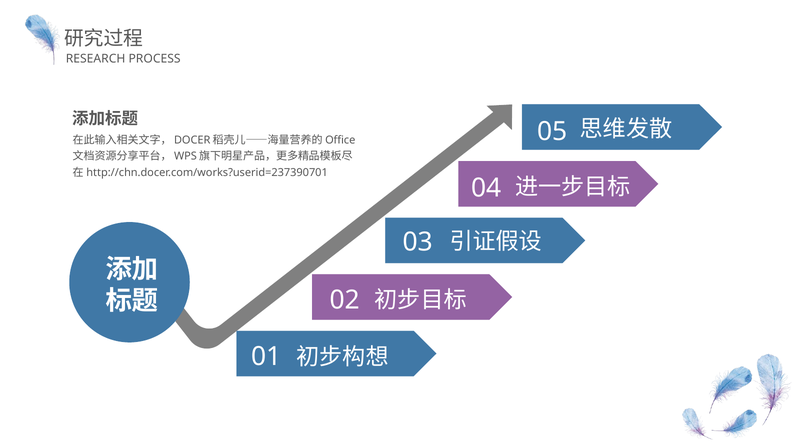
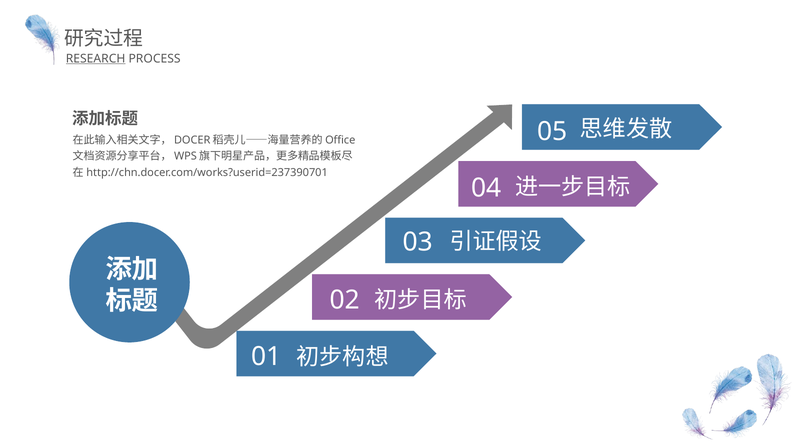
RESEARCH underline: none -> present (96, 59)
